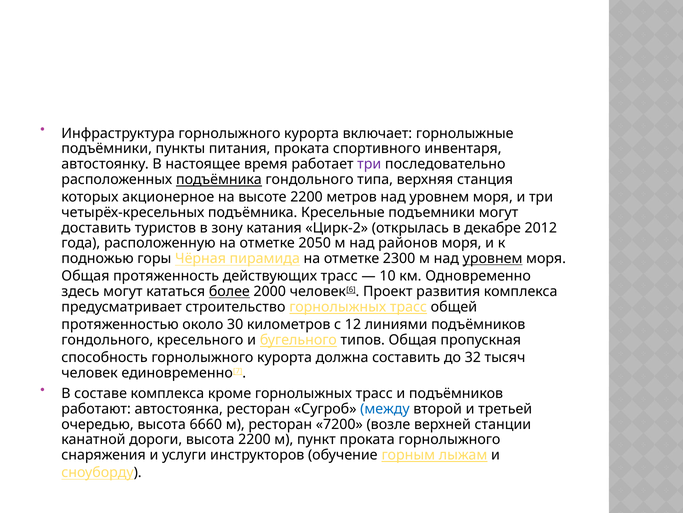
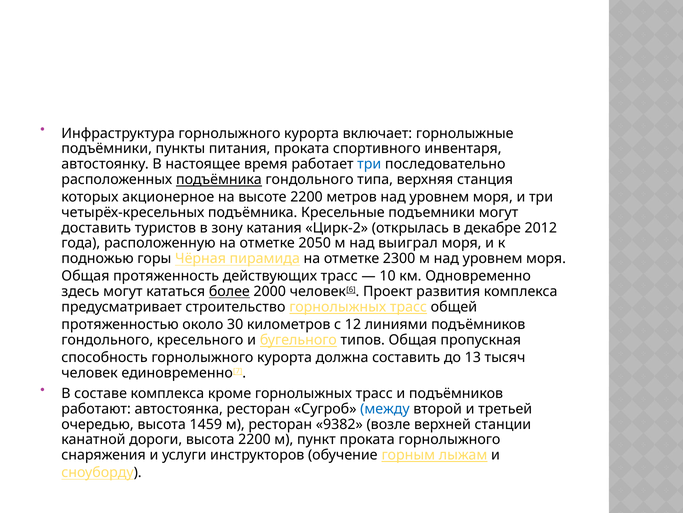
три colour: purple -> blue (369, 164)
районов: районов -> выиграл (408, 243)
уровнем underline: present -> none (493, 258)
32: 32 -> 13 (473, 357)
6660: 6660 -> 1459 (206, 424)
7200: 7200 -> 9382 (339, 424)
